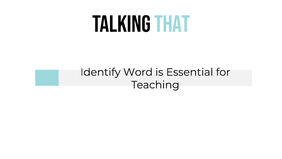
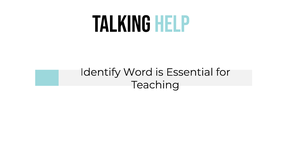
that: that -> help (172, 24)
